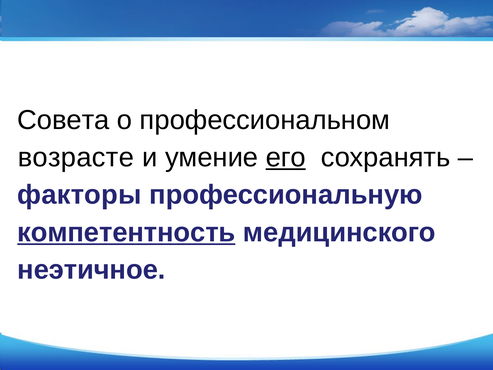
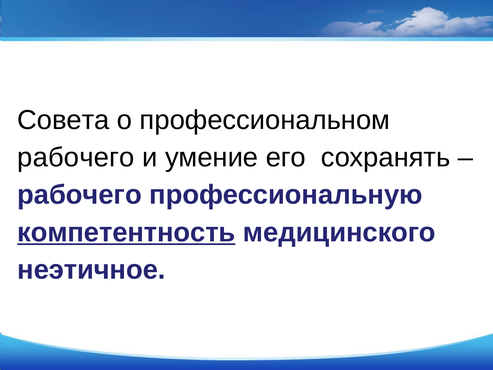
возрасте: возрасте -> рабочего (76, 157)
его underline: present -> none (286, 157)
факторы: факторы -> рабочего (79, 195)
